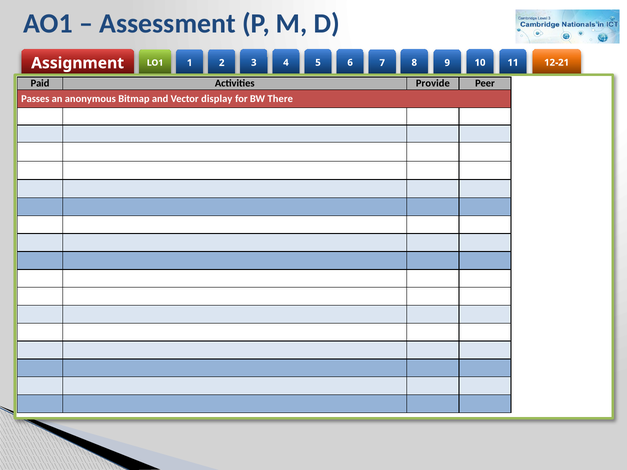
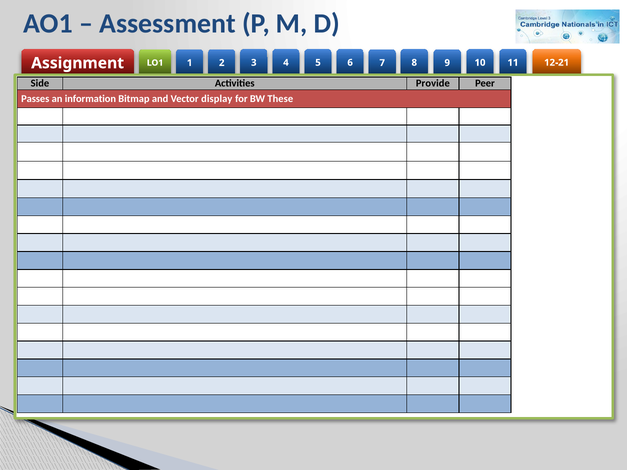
Paid: Paid -> Side (40, 84)
anonymous: anonymous -> information (90, 99)
There: There -> These (280, 99)
